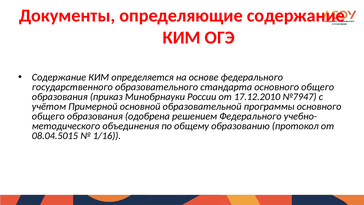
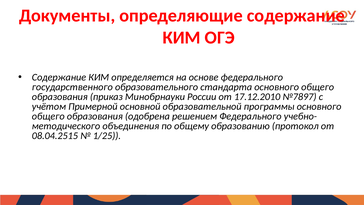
№7947: №7947 -> №7897 (299, 97)
08.04.5015: 08.04.5015 -> 08.04.2515 (55, 136)
1/16: 1/16 -> 1/25 (107, 136)
